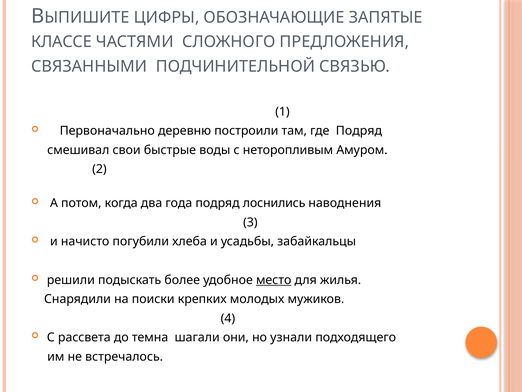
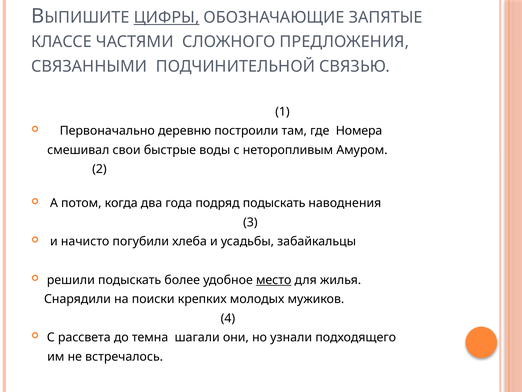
ЦИФРЫ underline: none -> present (167, 17)
где Подряд: Подряд -> Номера (359, 131)
подряд лоснились: лоснились -> подыскать (274, 203)
